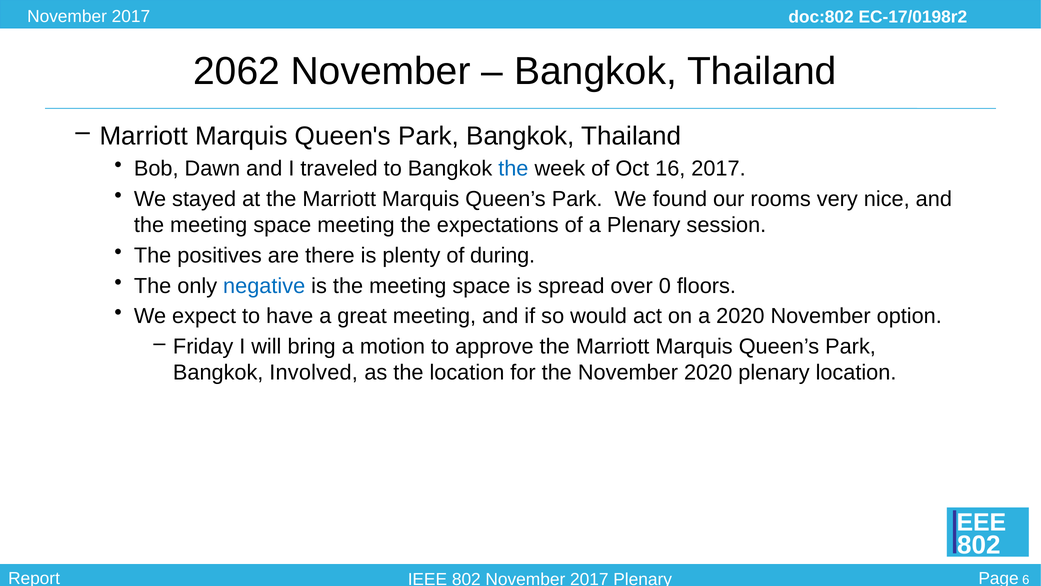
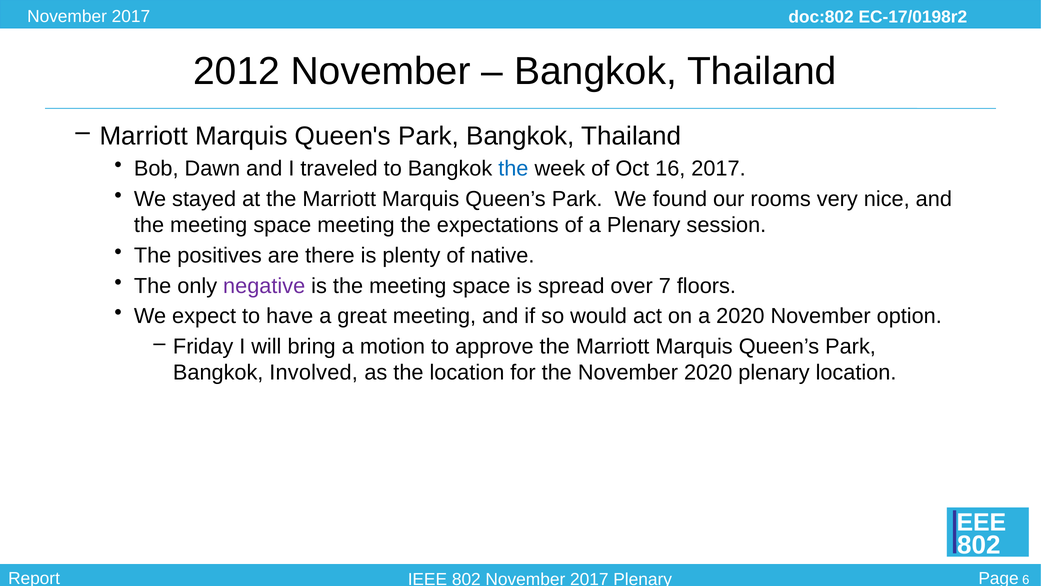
2062: 2062 -> 2012 (237, 71)
during: during -> native (502, 255)
negative colour: blue -> purple (264, 286)
0: 0 -> 7 (665, 286)
